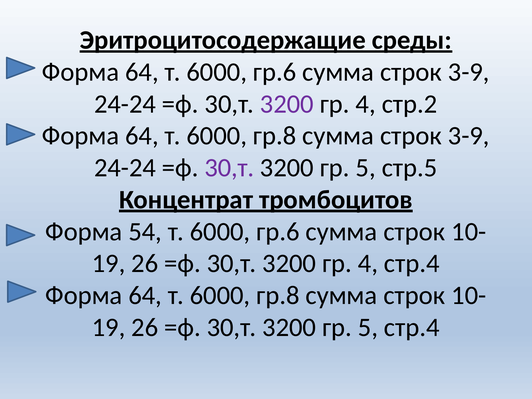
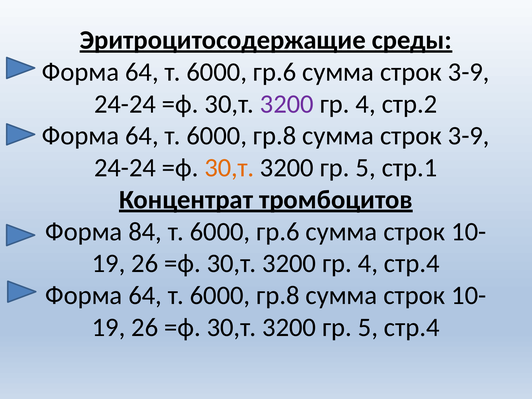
30,т colour: purple -> orange (229, 168)
стр.5: стр.5 -> стр.1 (410, 168)
54: 54 -> 84 (145, 232)
